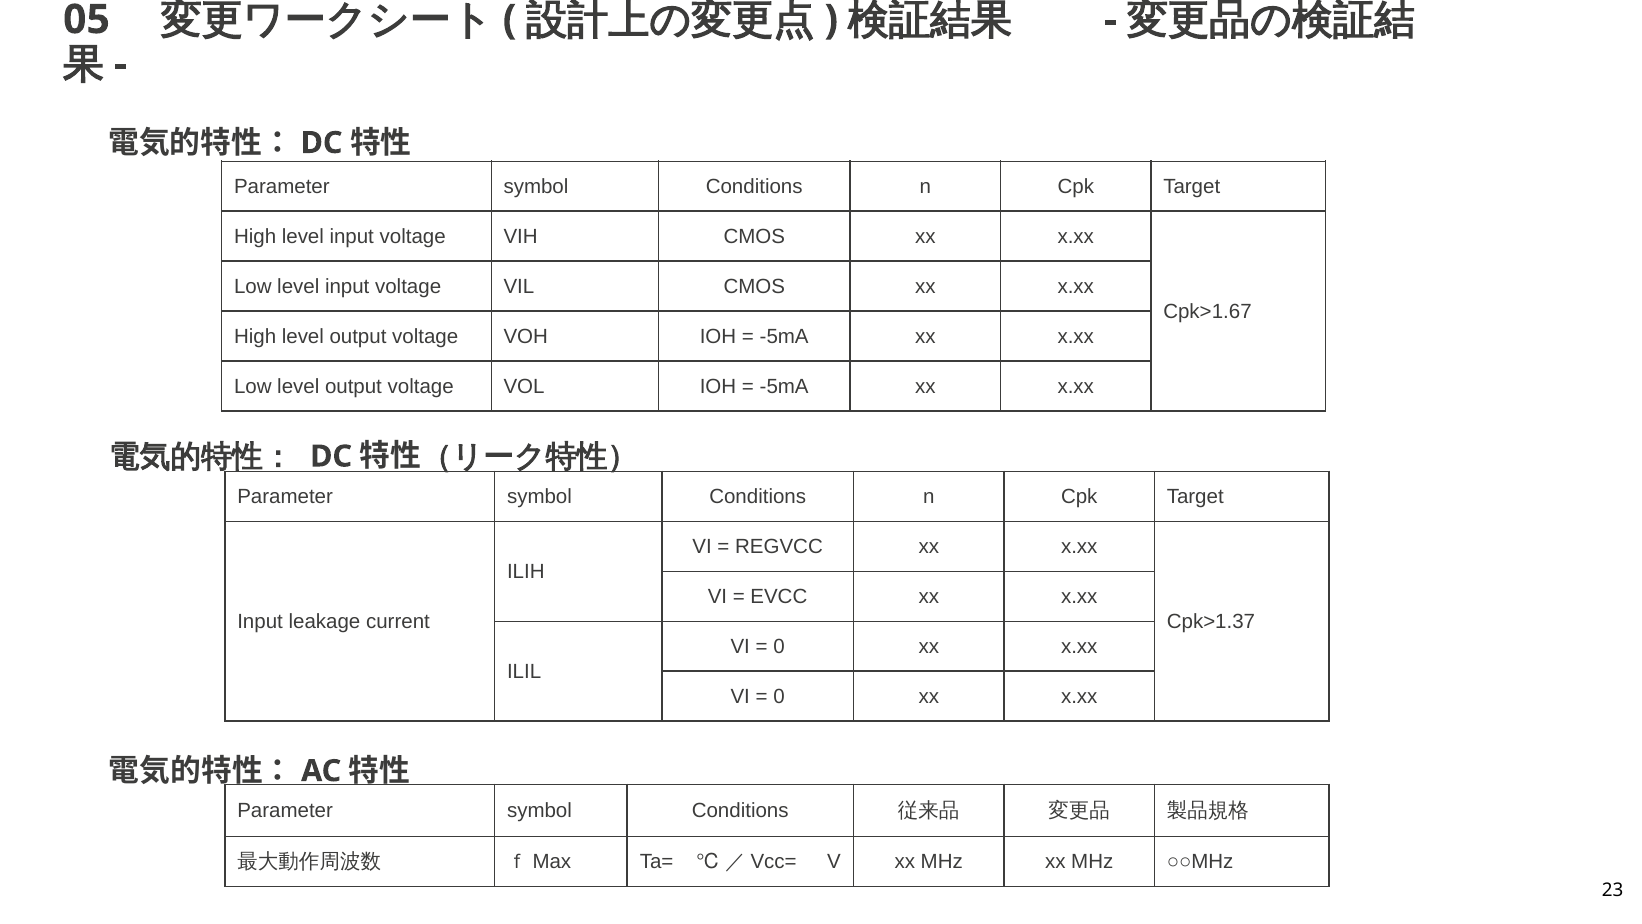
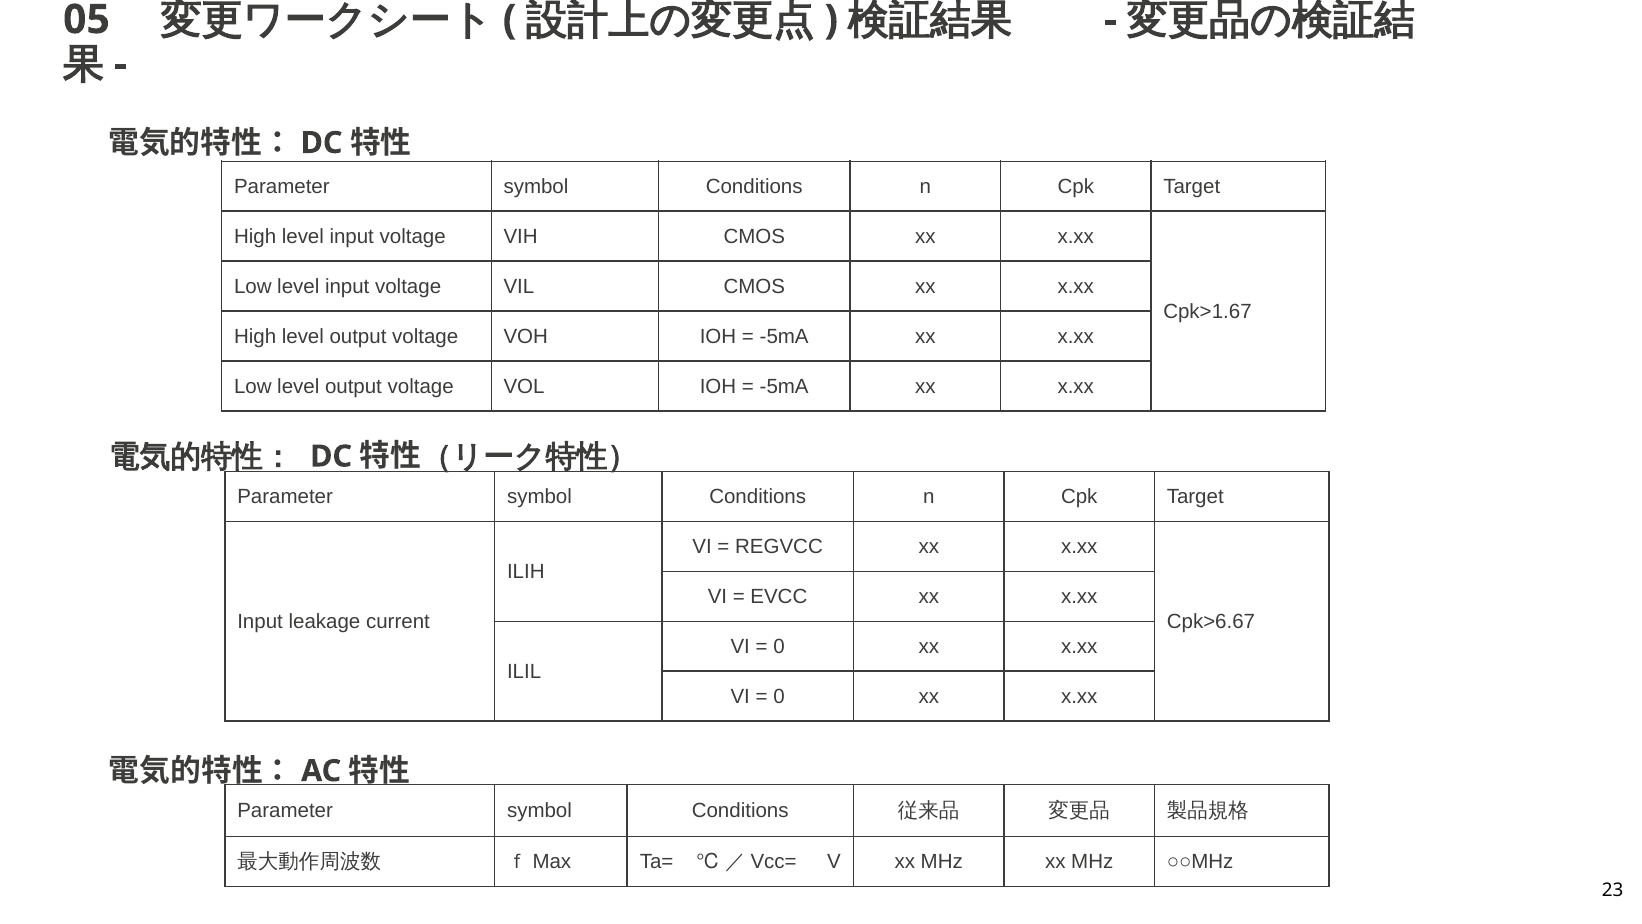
Cpk>1.37: Cpk>1.37 -> Cpk>6.67 (1211, 621)
